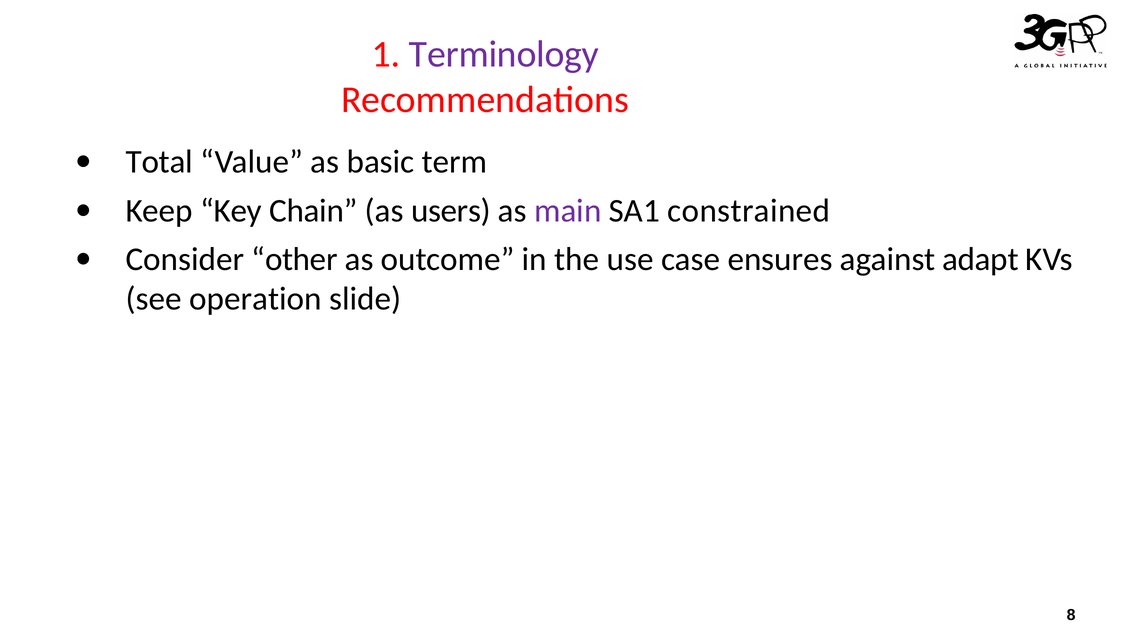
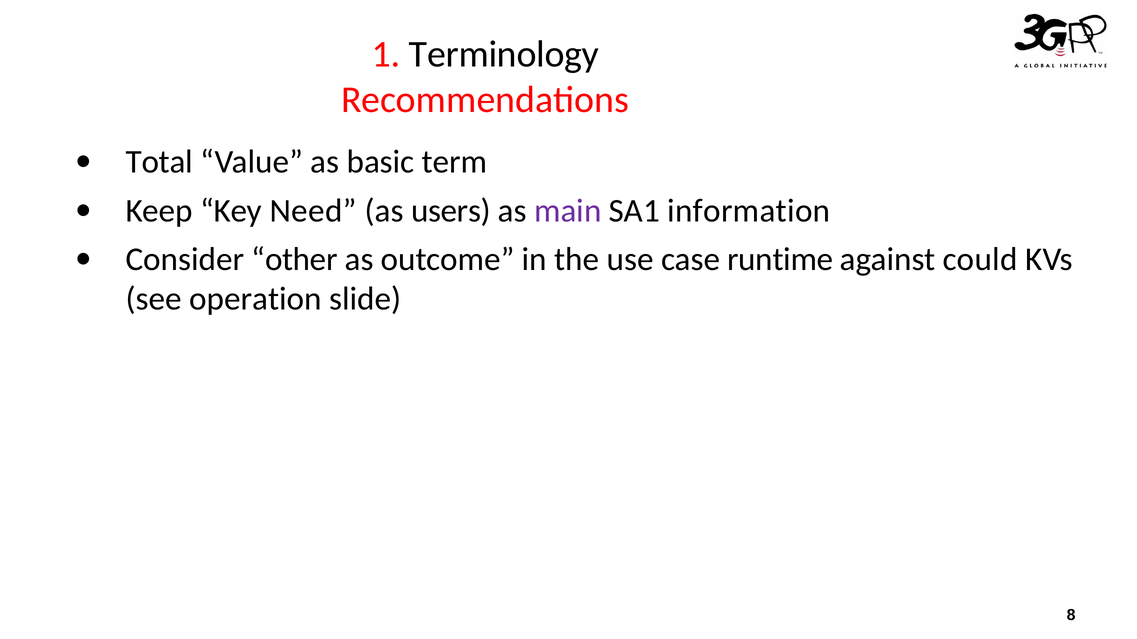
Terminology colour: purple -> black (504, 55)
Chain: Chain -> Need (313, 211)
constrained: constrained -> information (749, 211)
ensures: ensures -> runtime (780, 259)
adapt: adapt -> could (980, 259)
